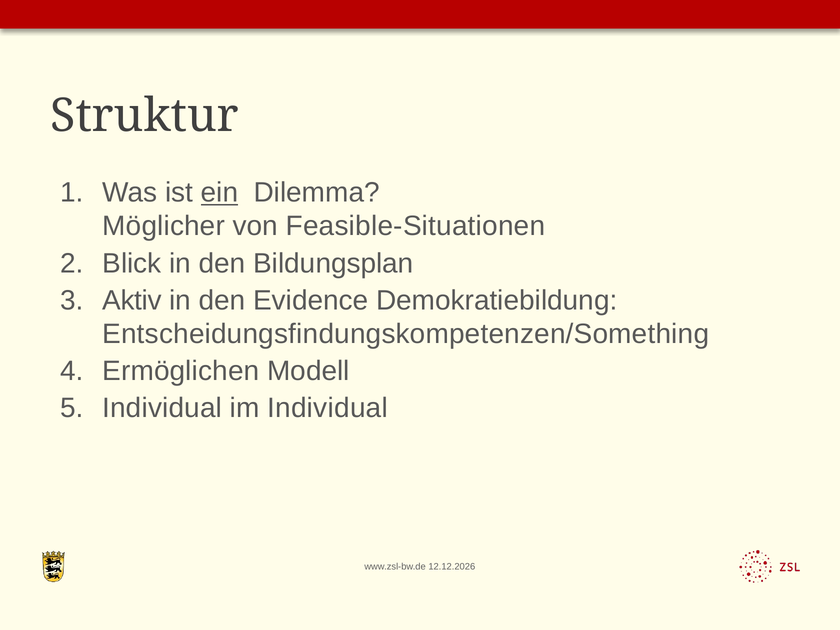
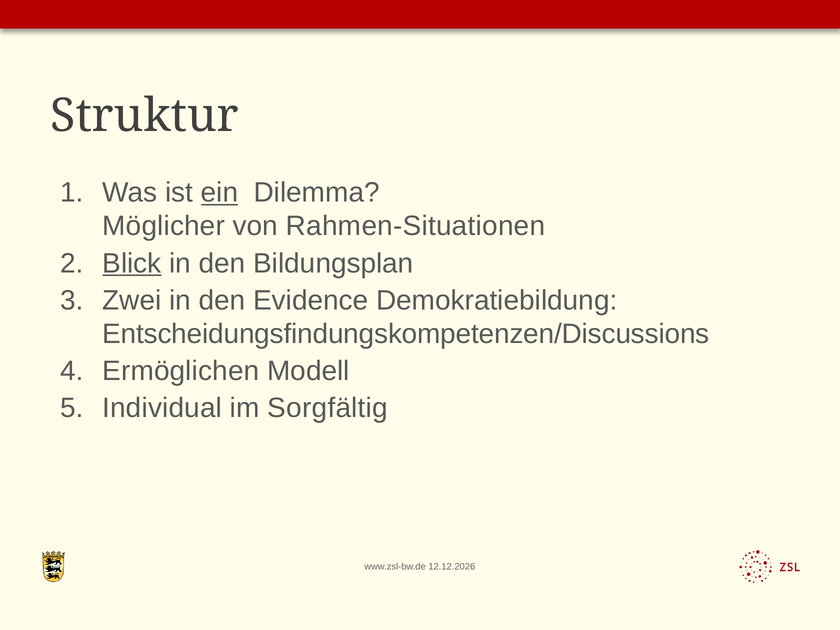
Feasible-Situationen: Feasible-Situationen -> Rahmen-Situationen (416, 226)
Blick underline: none -> present (132, 263)
Aktiv: Aktiv -> Zwei (132, 300)
Entscheidungsfindungskompetenzen/Something: Entscheidungsfindungskompetenzen/Something -> Entscheidungsfindungskompetenzen/Discussions (406, 334)
im Individual: Individual -> Sorgfältig (328, 408)
